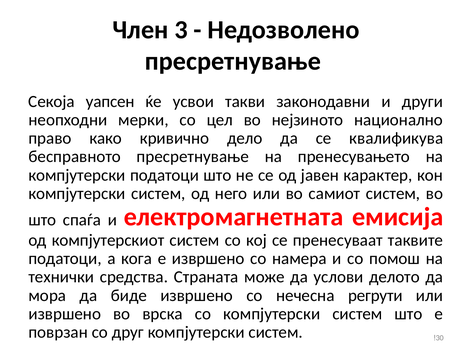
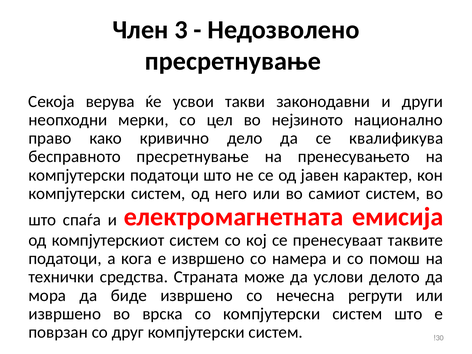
уапсен: уапсен -> верува (110, 102)
